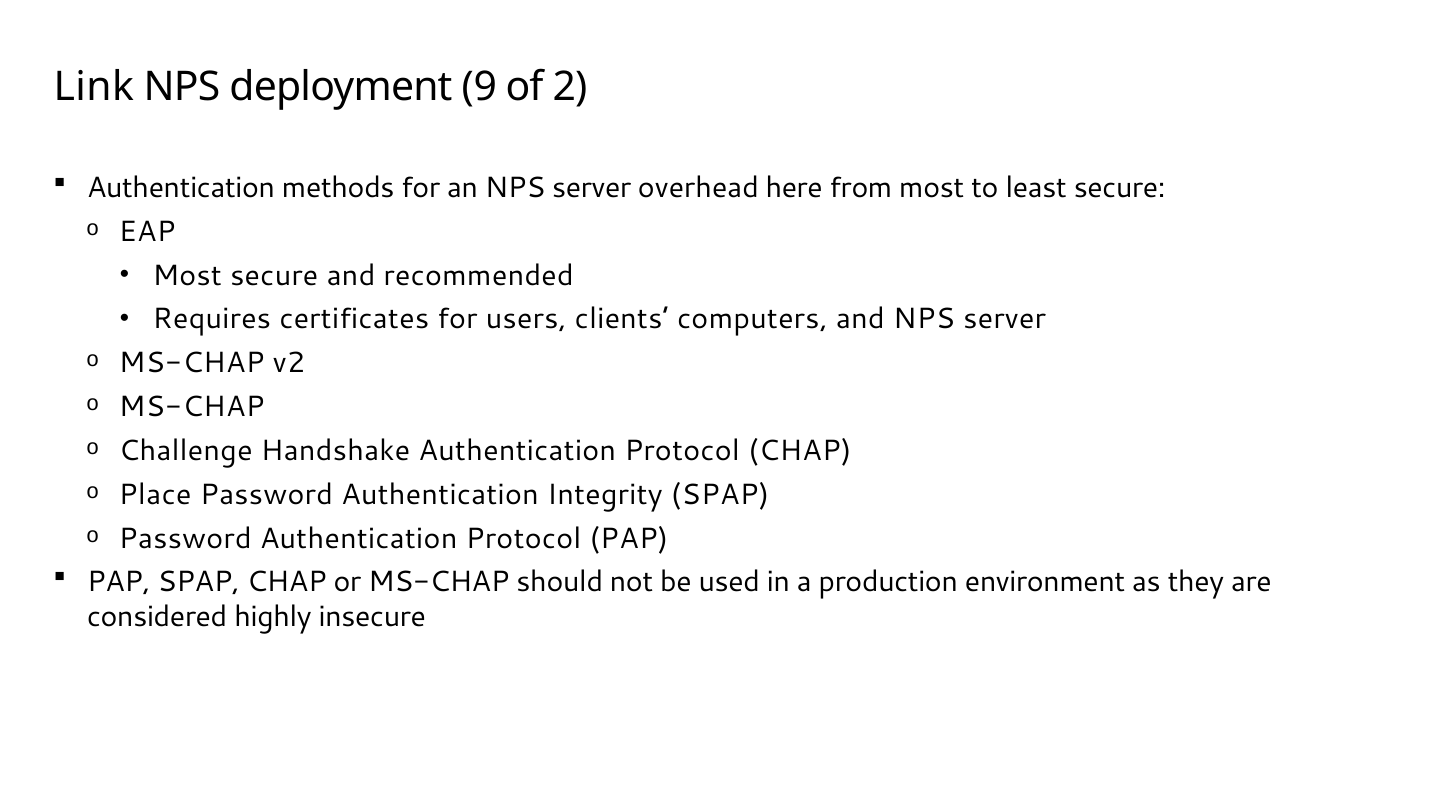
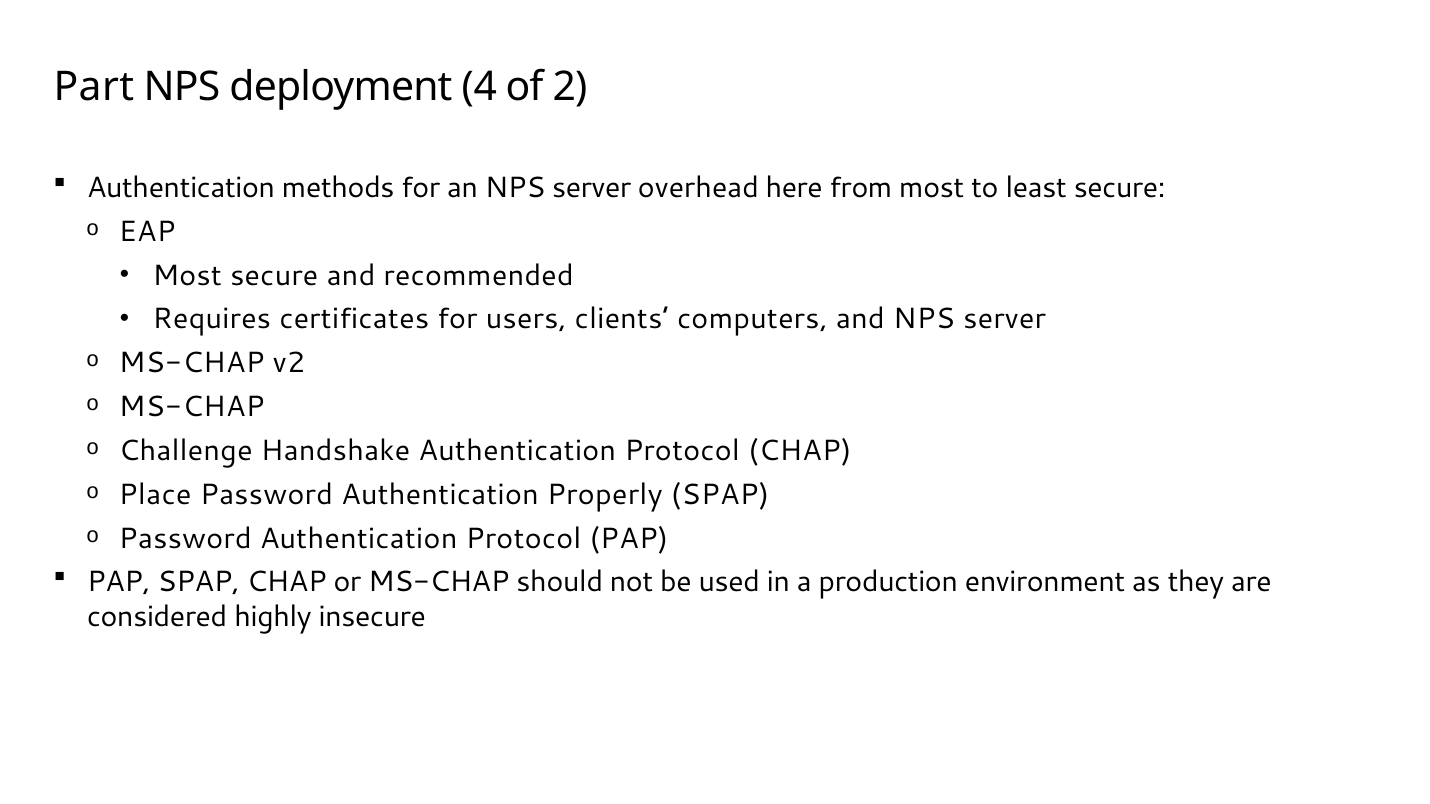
Link: Link -> Part (94, 87)
9: 9 -> 4 (479, 87)
Integrity: Integrity -> Properly (605, 495)
